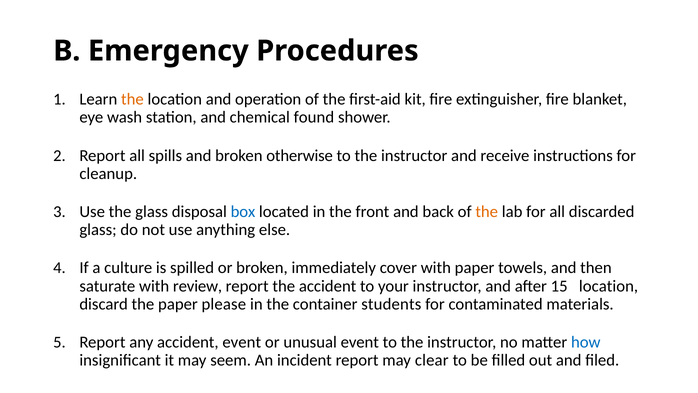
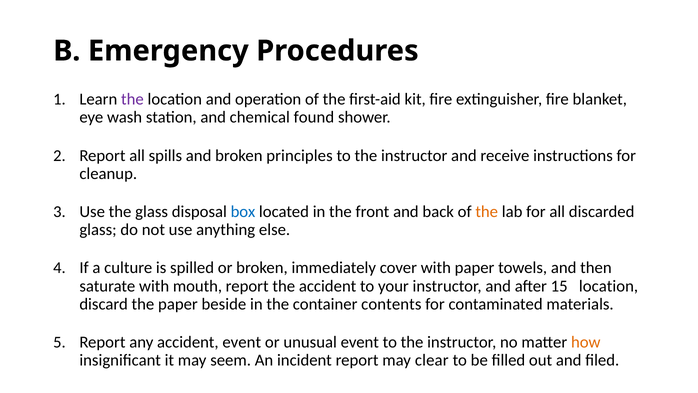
the colour: orange -> purple (132, 99)
otherwise: otherwise -> principles (299, 155)
review: review -> mouth (198, 286)
please: please -> beside (224, 304)
students: students -> contents (391, 304)
how colour: blue -> orange (586, 342)
